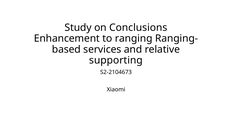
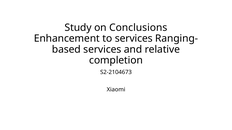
to ranging: ranging -> services (134, 39)
supporting: supporting -> completion (116, 61)
